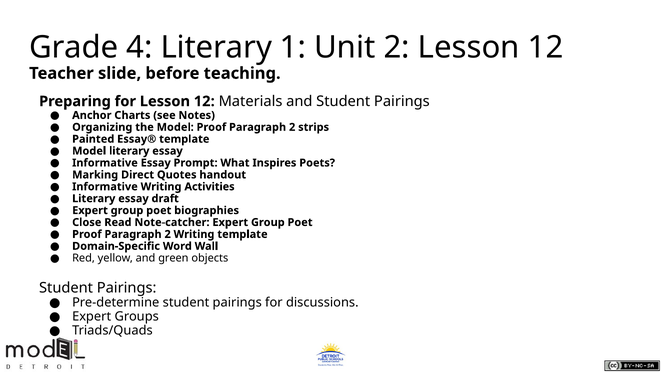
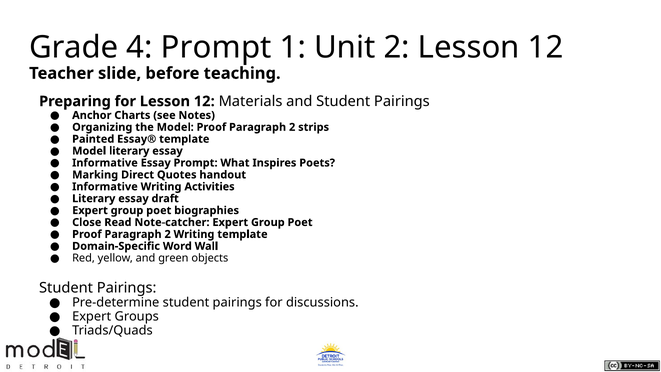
4 Literary: Literary -> Prompt (216, 47)
